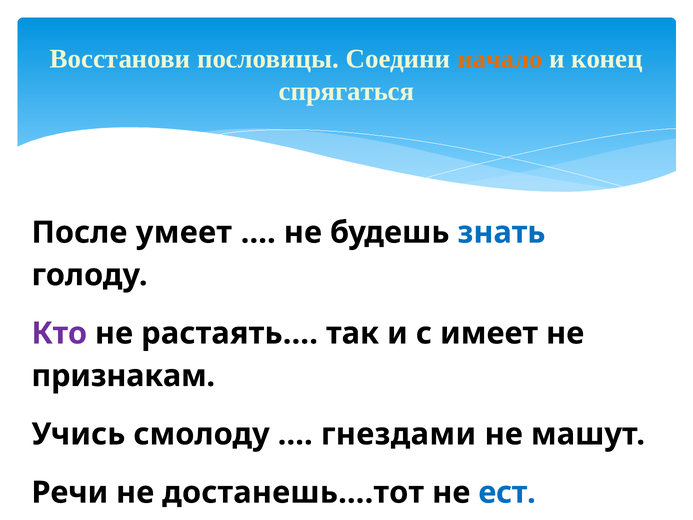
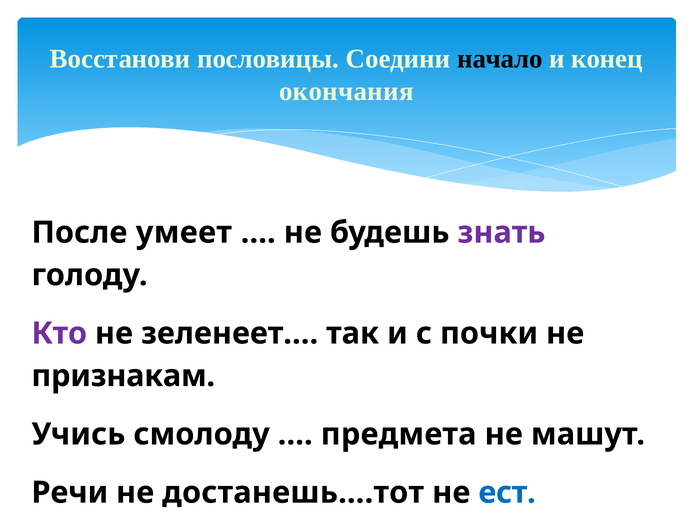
начало colour: orange -> black (500, 59)
спрягаться: спрягаться -> окончания (346, 91)
знать colour: blue -> purple (502, 232)
растаять…: растаять… -> зеленеет… (230, 333)
имеет: имеет -> почки (489, 333)
гнездами: гнездами -> предмета (399, 434)
